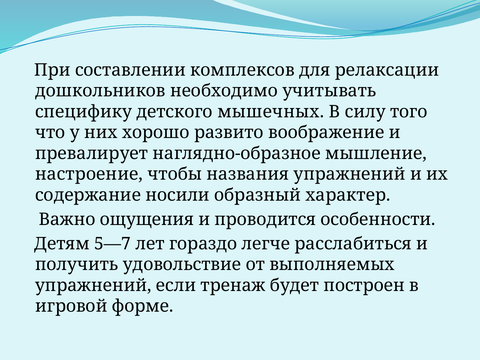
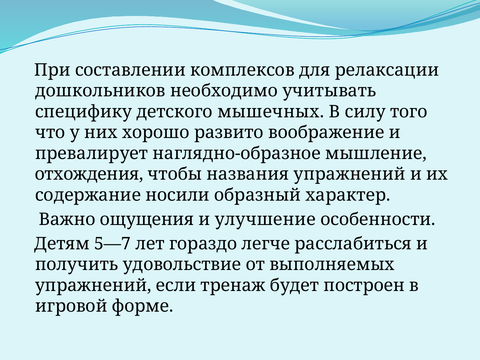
настроение: настроение -> отхождения (89, 174)
проводится: проводится -> улучшение (265, 219)
